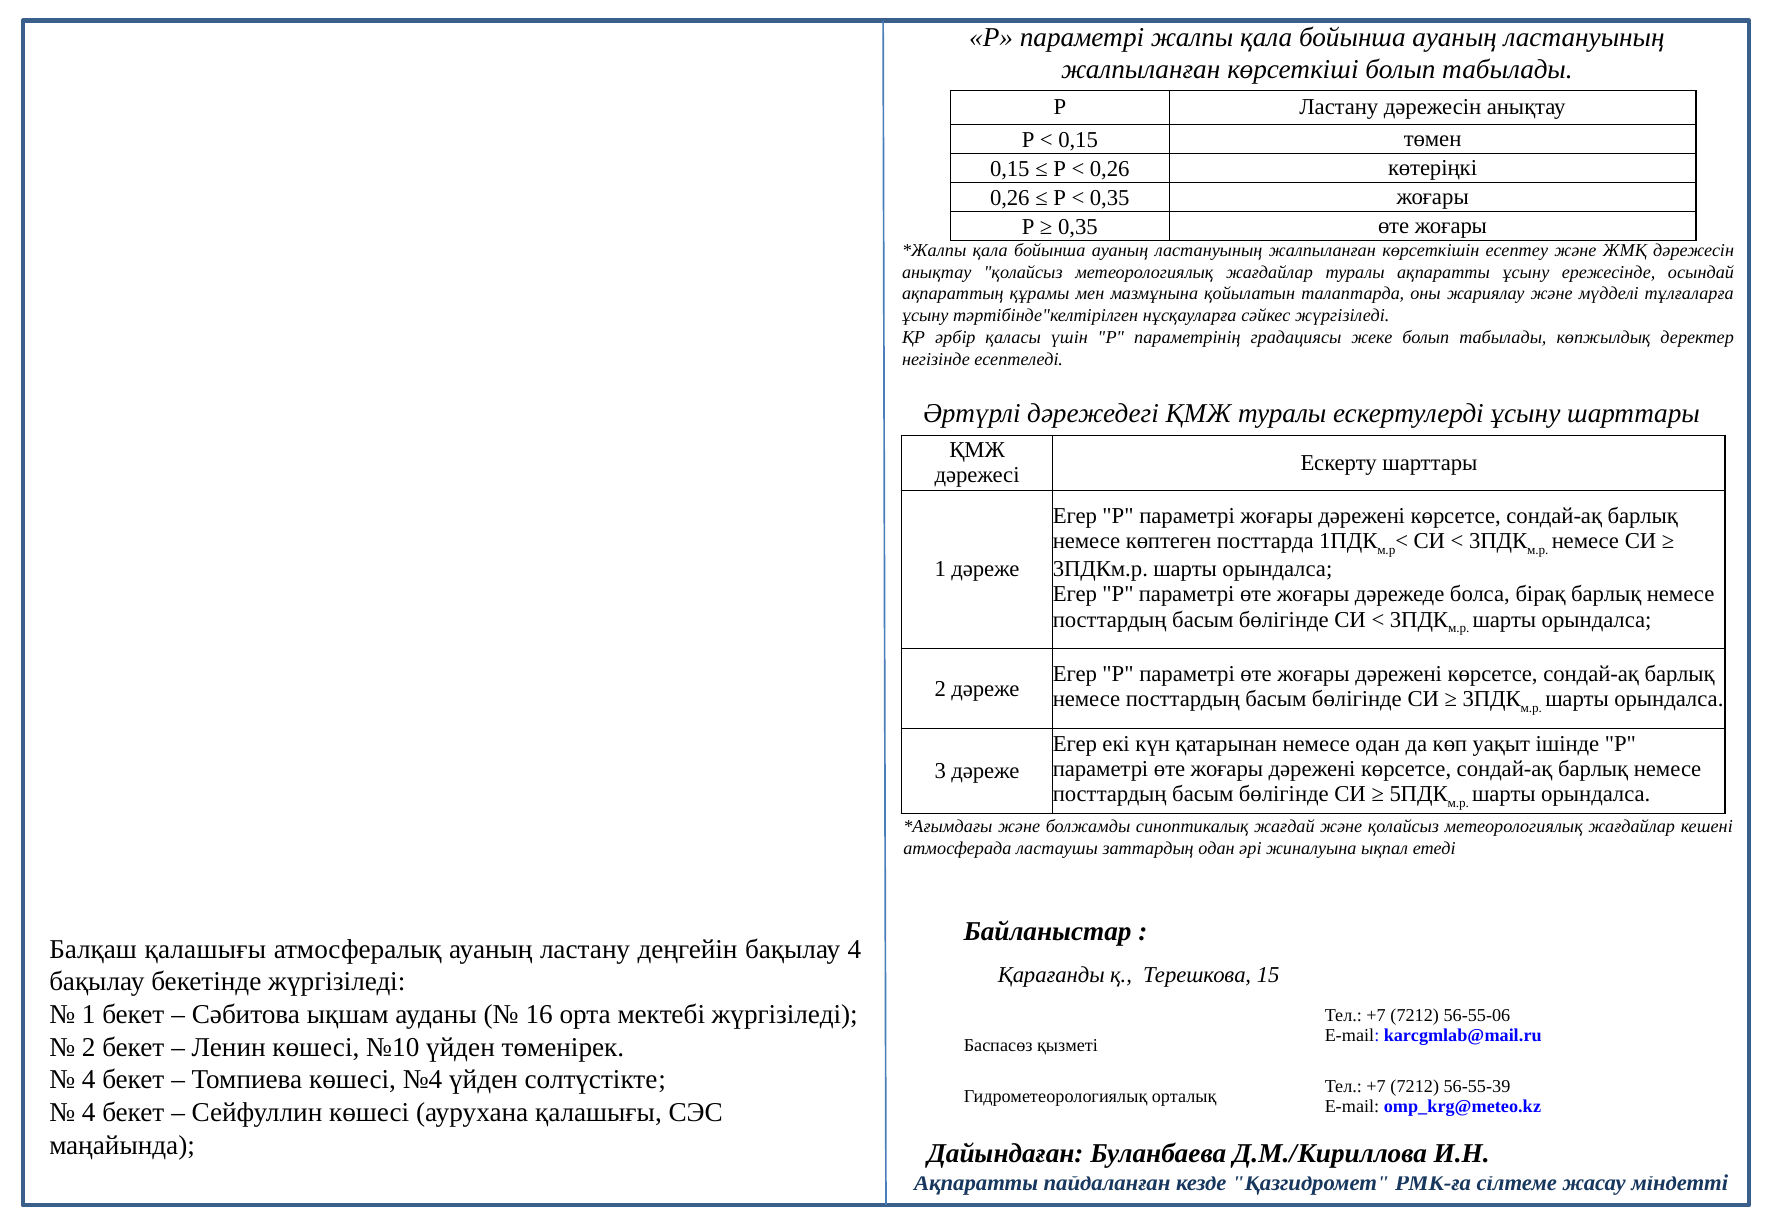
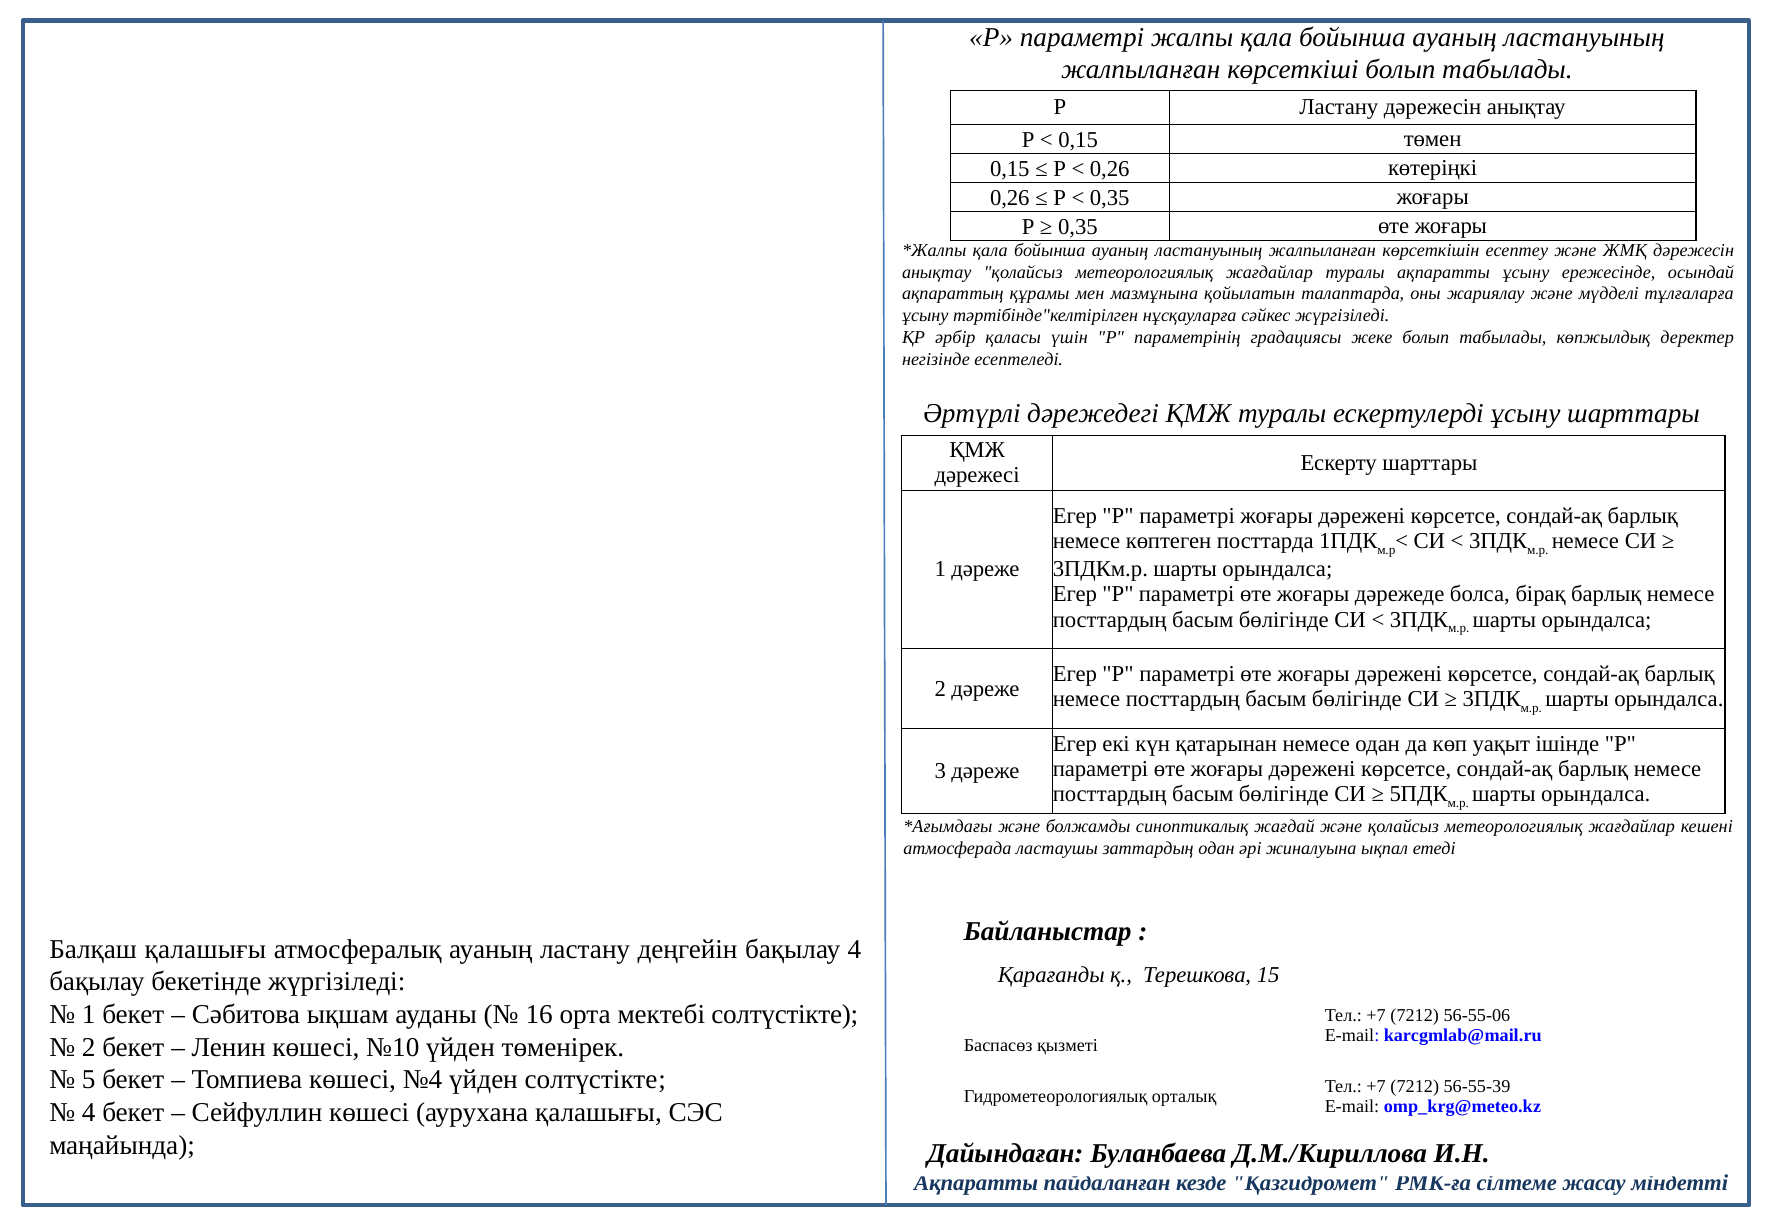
мектебі жүргізіледі: жүргізіледі -> солтүстікте (785, 1015)
4: 4 -> 5 (89, 1081)
